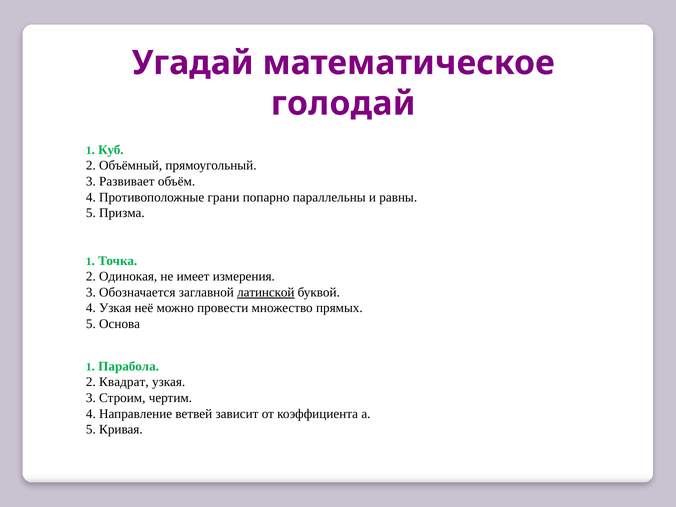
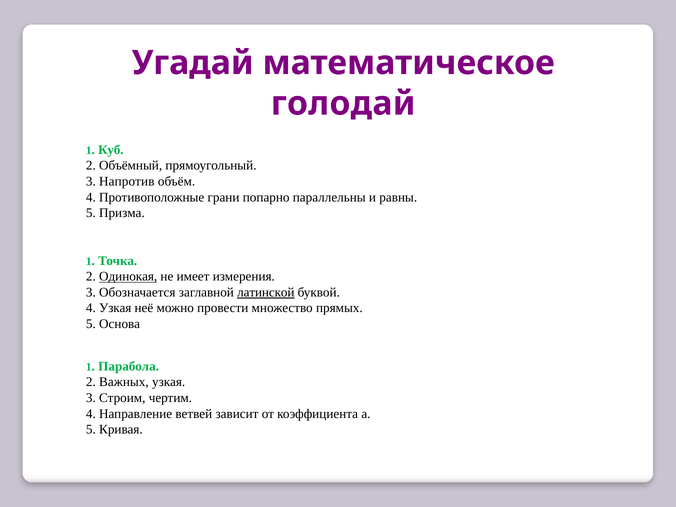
Развивает: Развивает -> Напротив (127, 181)
Одинокая underline: none -> present (128, 277)
Квадрат: Квадрат -> Важных (124, 382)
